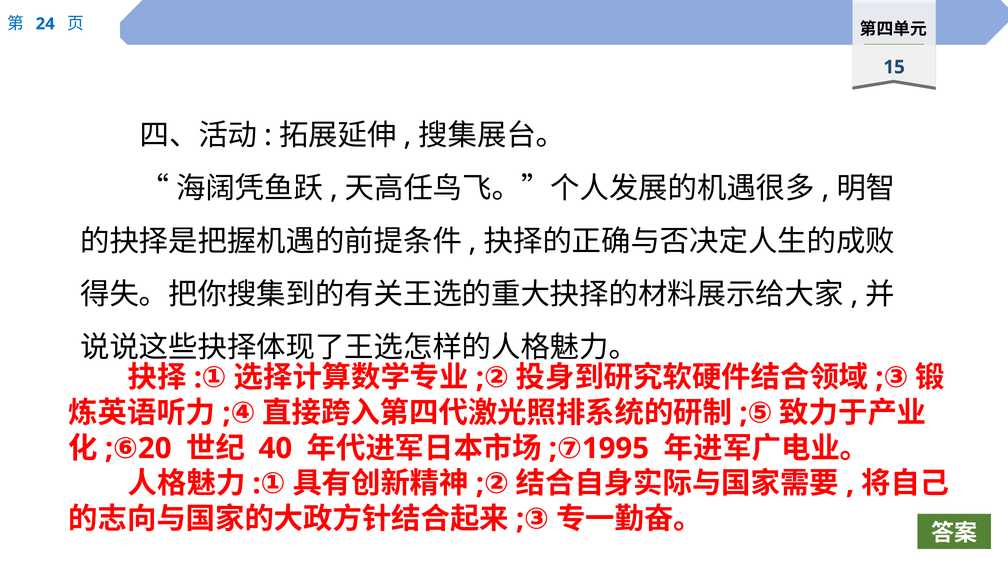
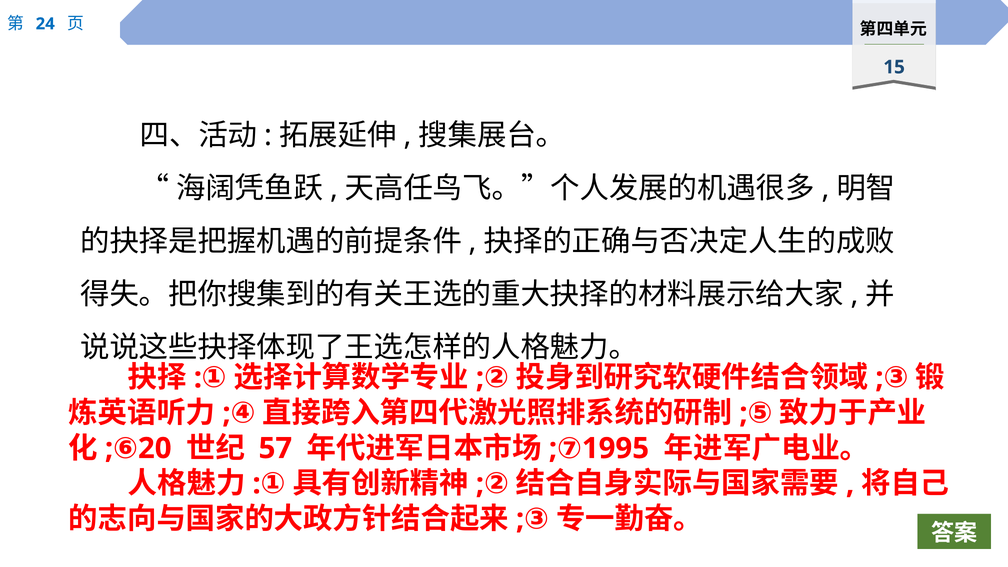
40: 40 -> 57 (275, 448)
